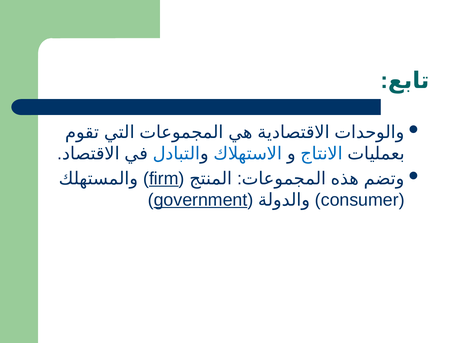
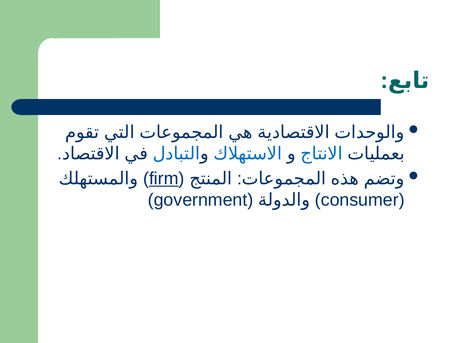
government underline: present -> none (201, 200)
